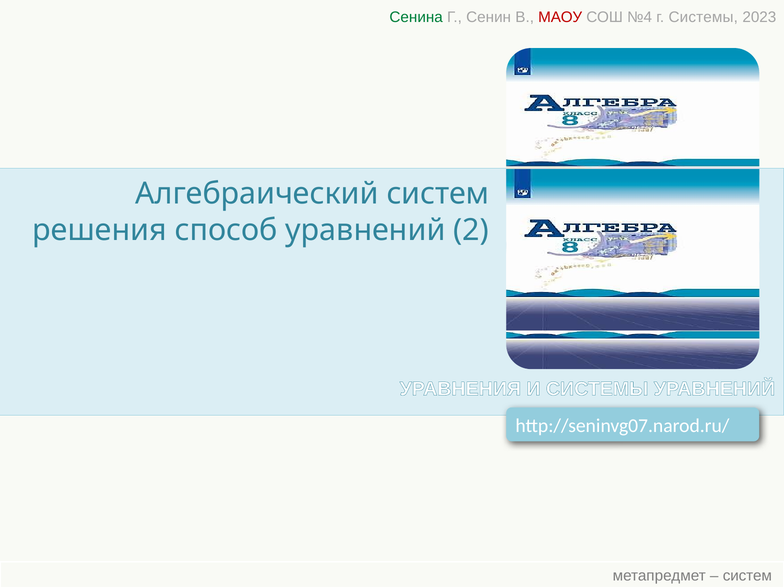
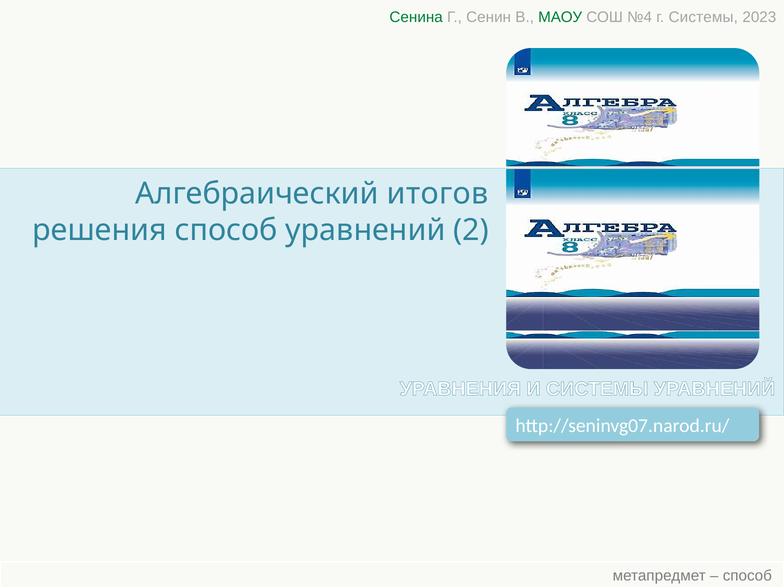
МАОУ colour: red -> green (560, 17)
Алгебраический систем: систем -> итогов (438, 193)
систем: систем -> способ (747, 576)
